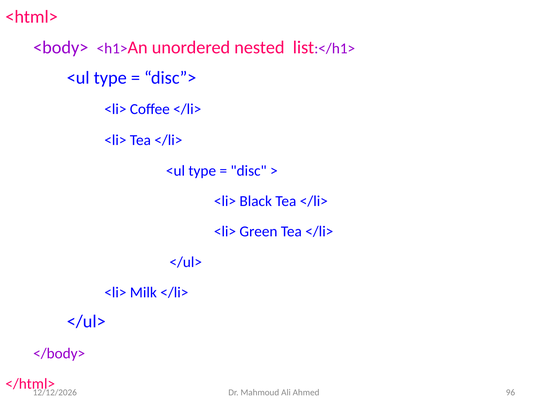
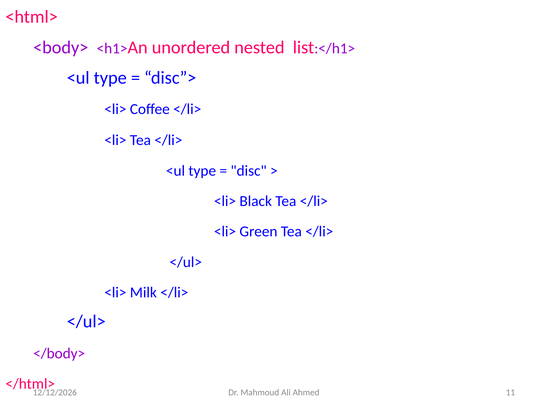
96: 96 -> 11 (510, 392)
